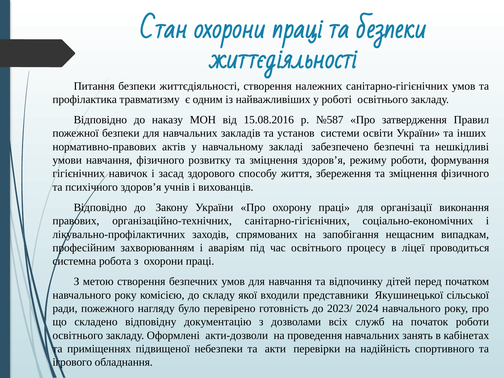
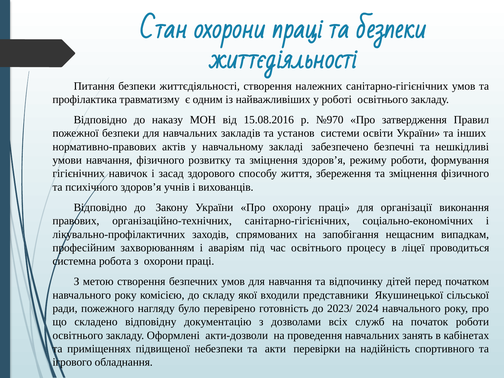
№587: №587 -> №970 (330, 120)
